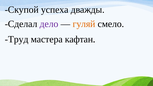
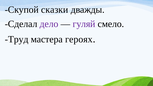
успеха: успеха -> сказки (55, 10)
гуляй colour: orange -> purple (84, 24)
кафтан: кафтан -> героях (79, 39)
